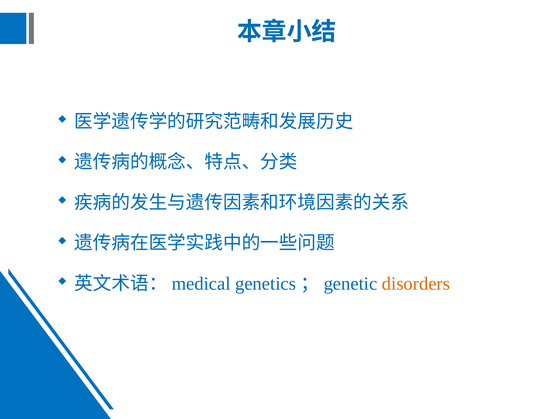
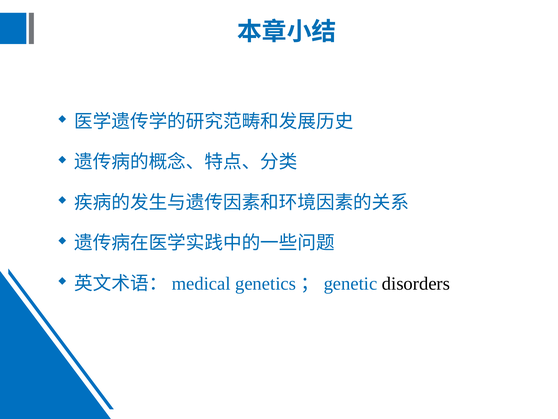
disorders colour: orange -> black (416, 283)
